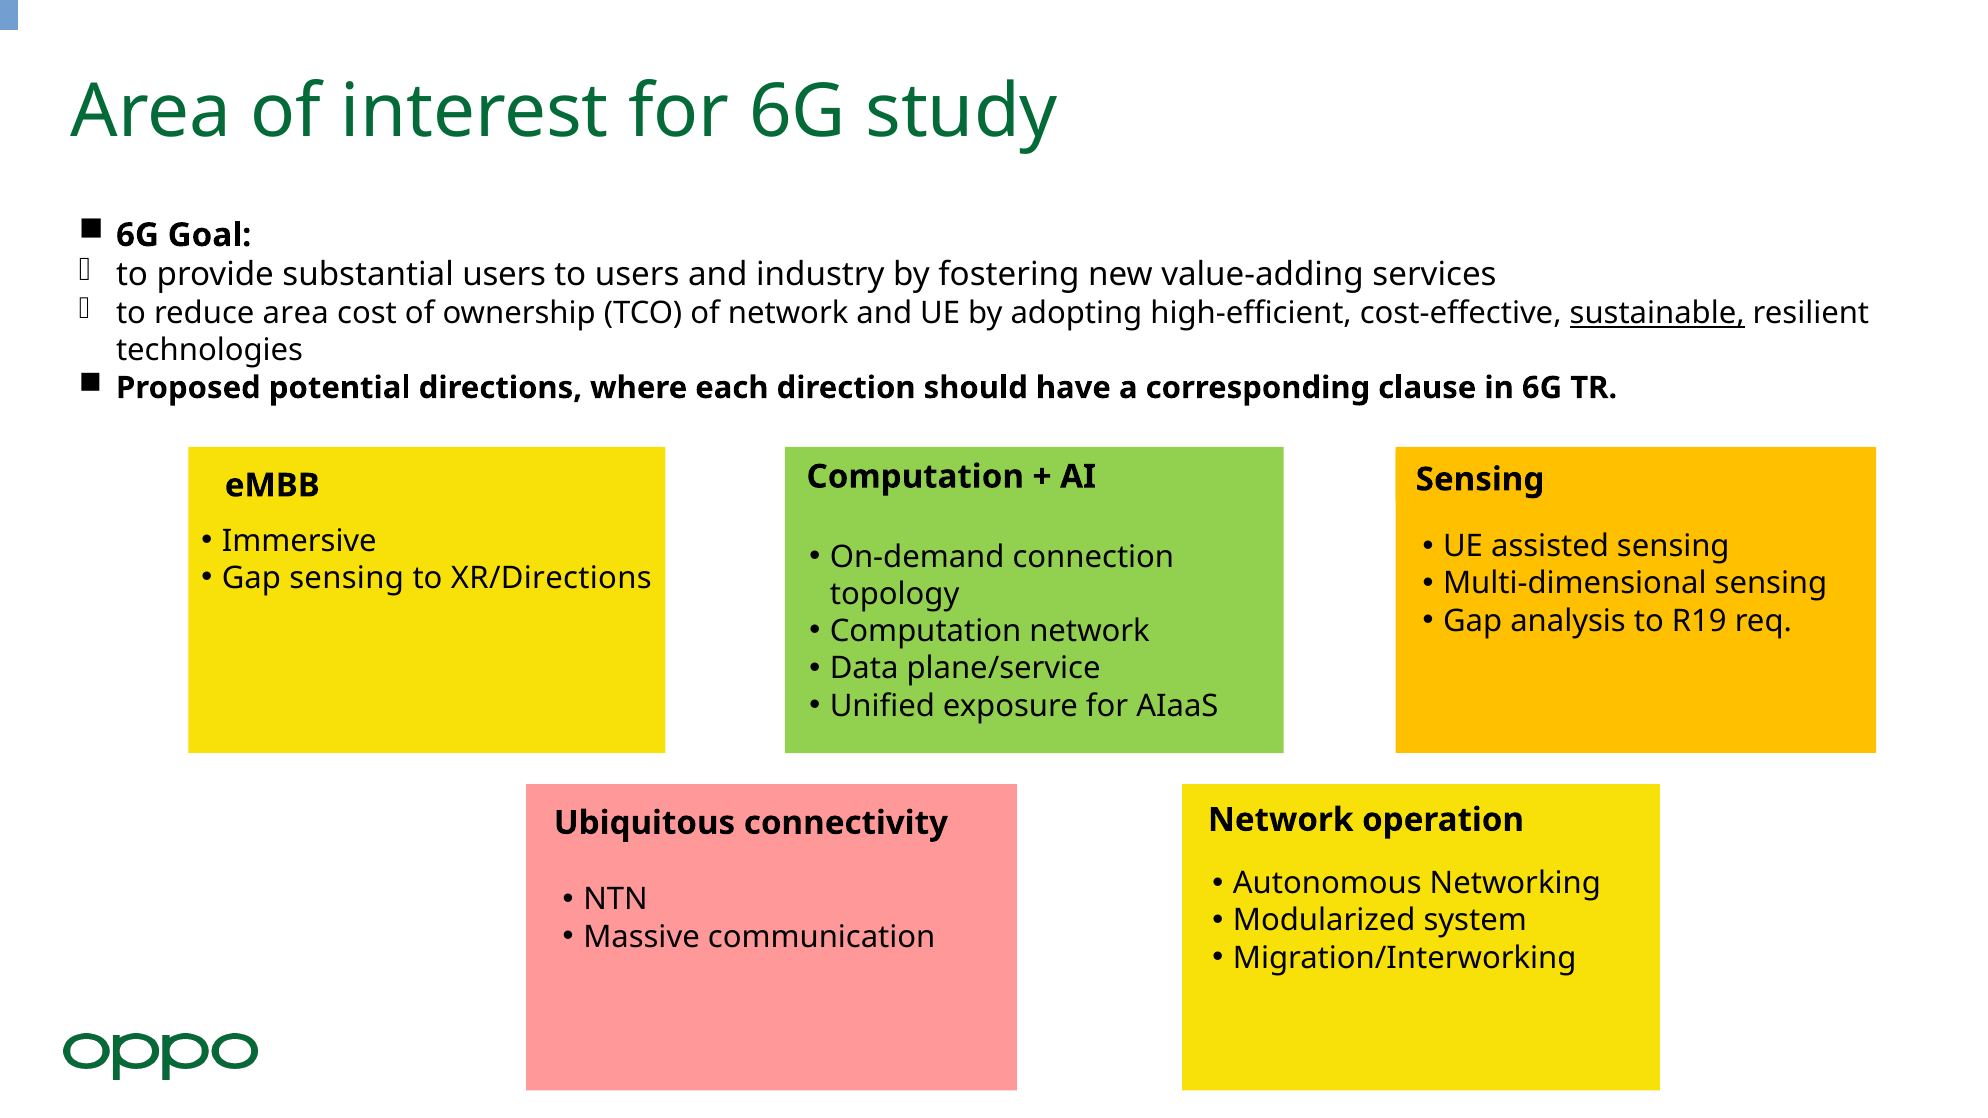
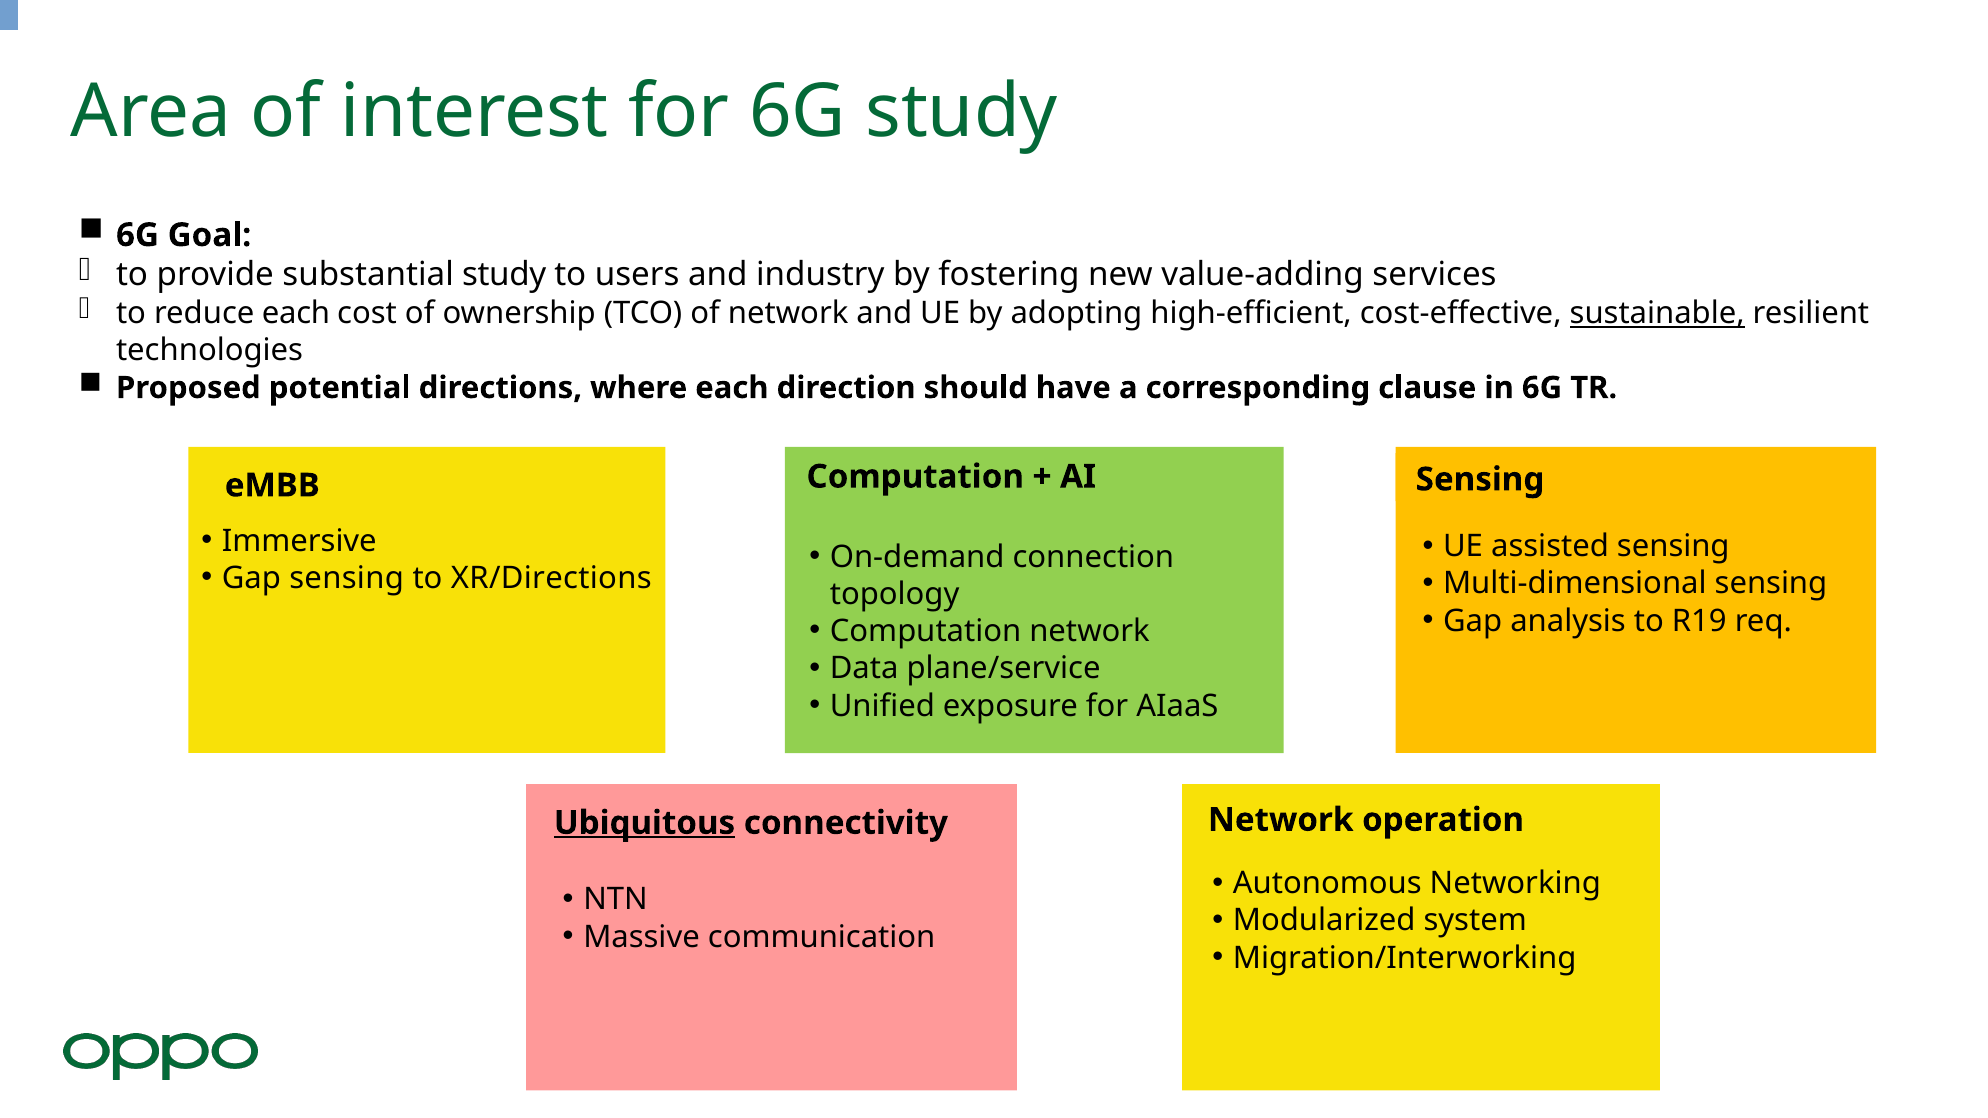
substantial users: users -> study (504, 275)
reduce area: area -> each (296, 313)
Ubiquitous underline: none -> present (644, 823)
